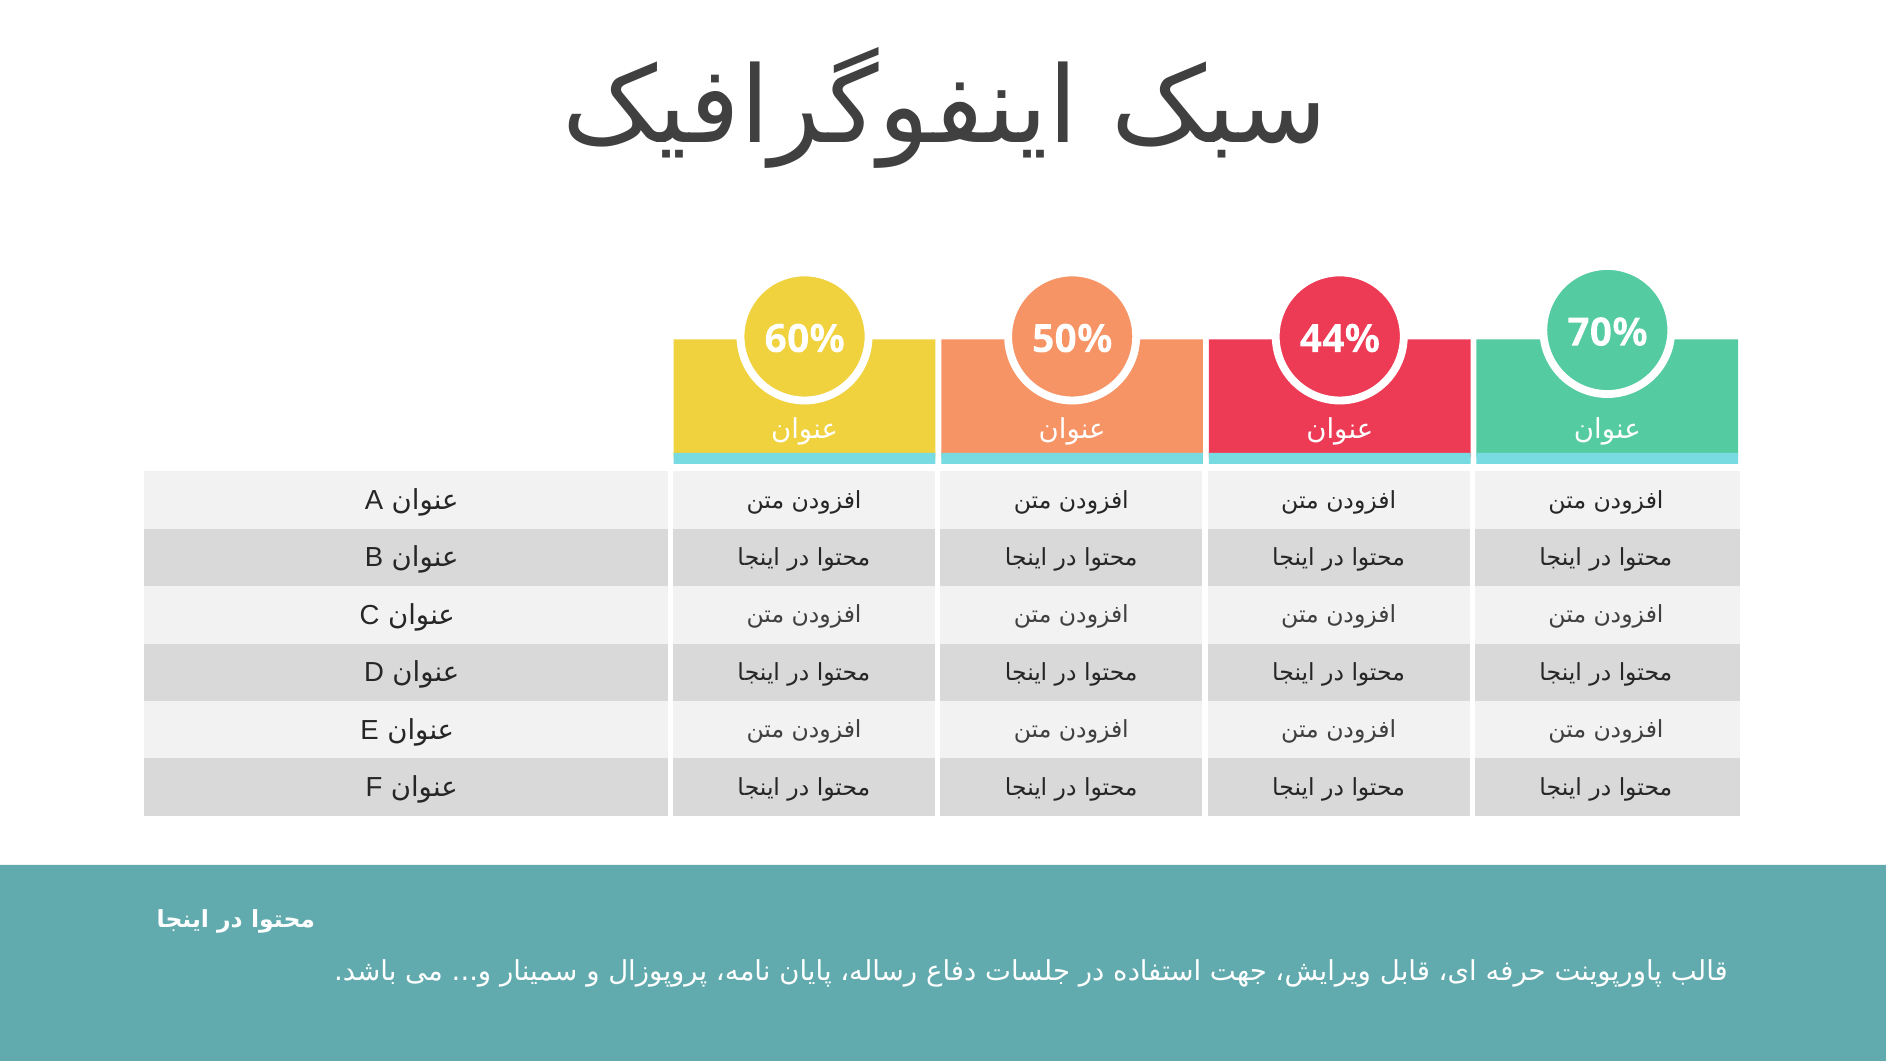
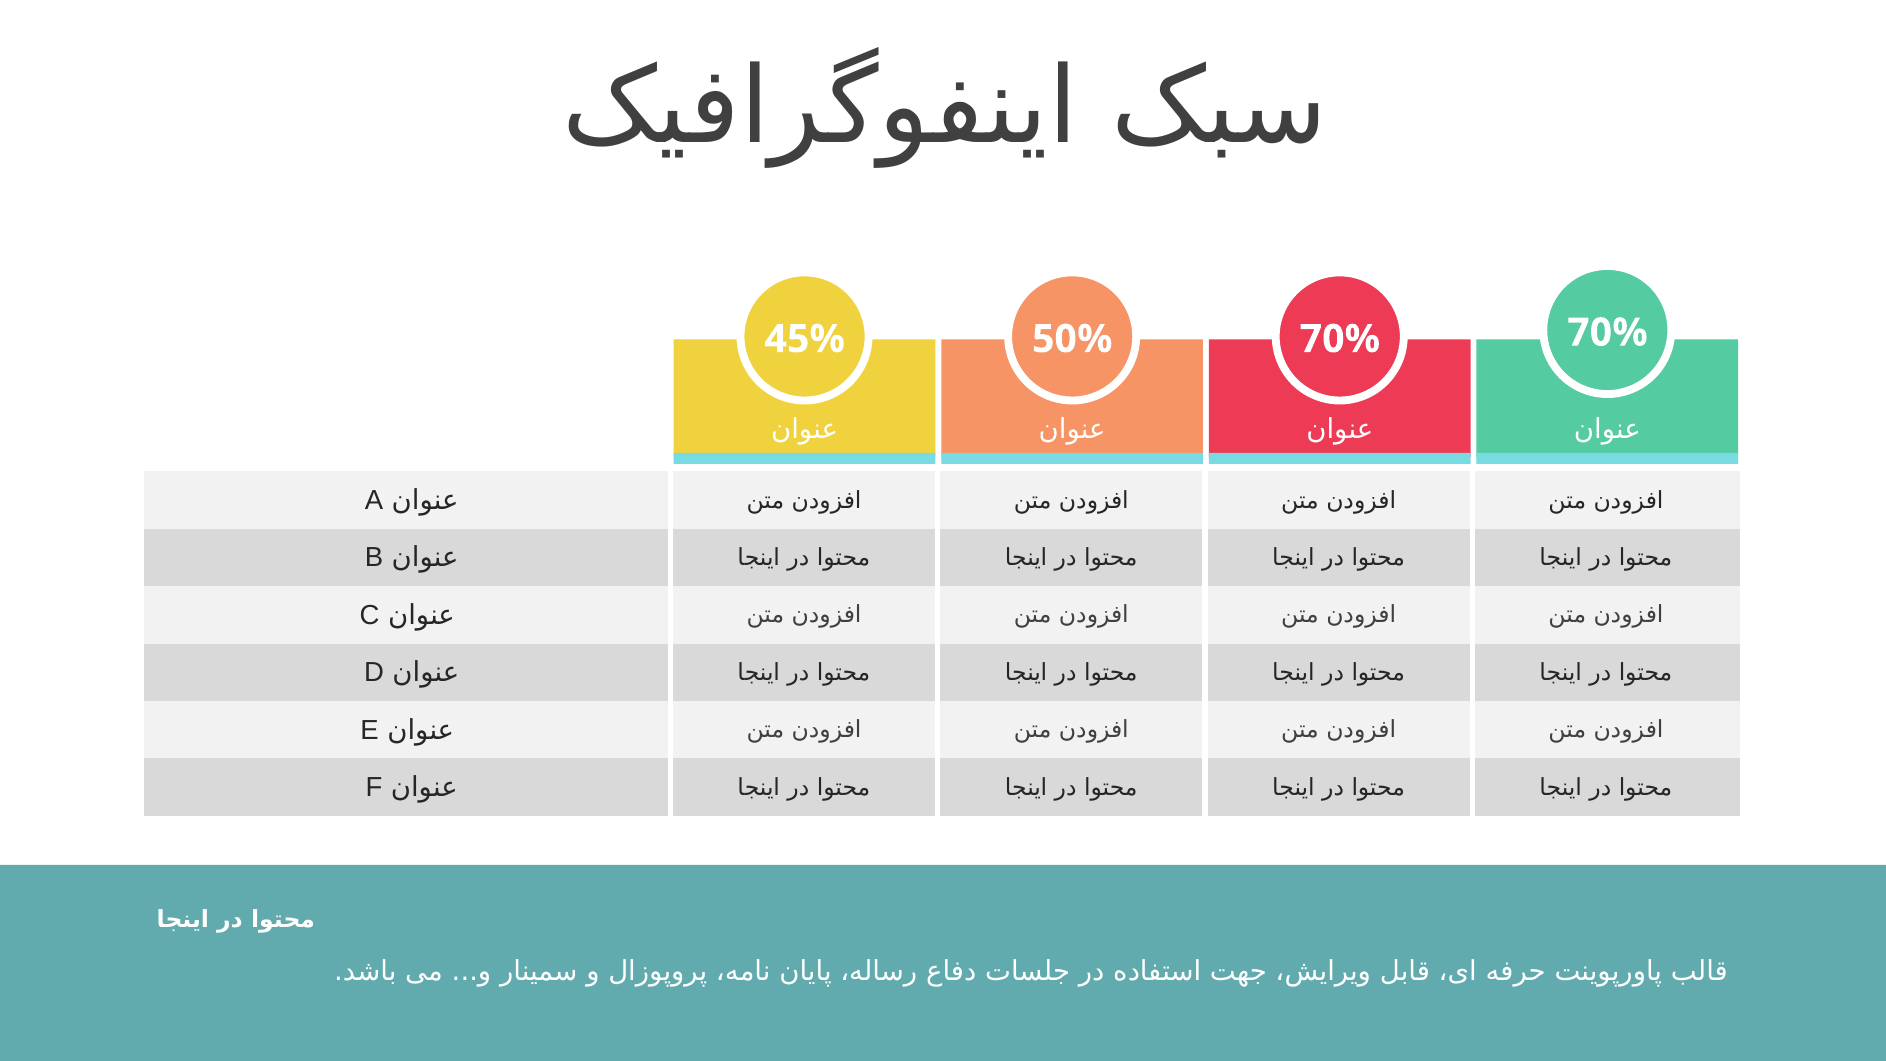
60%: 60% -> 45% (805, 339)
44%: 44% -> 70% (1340, 339)
